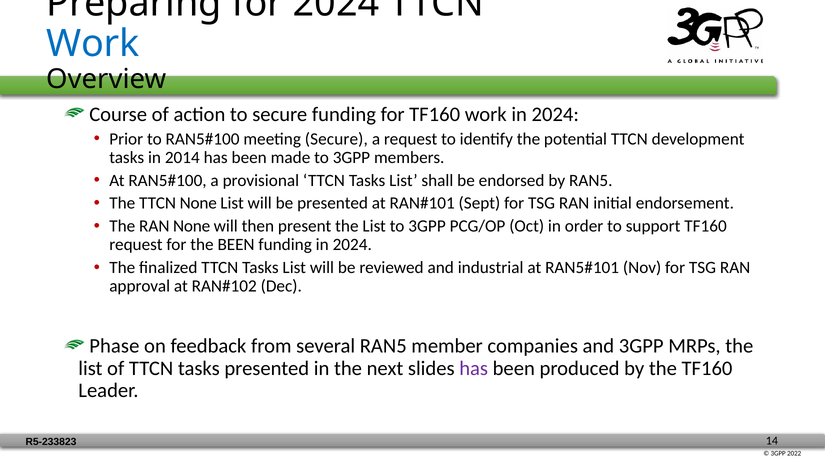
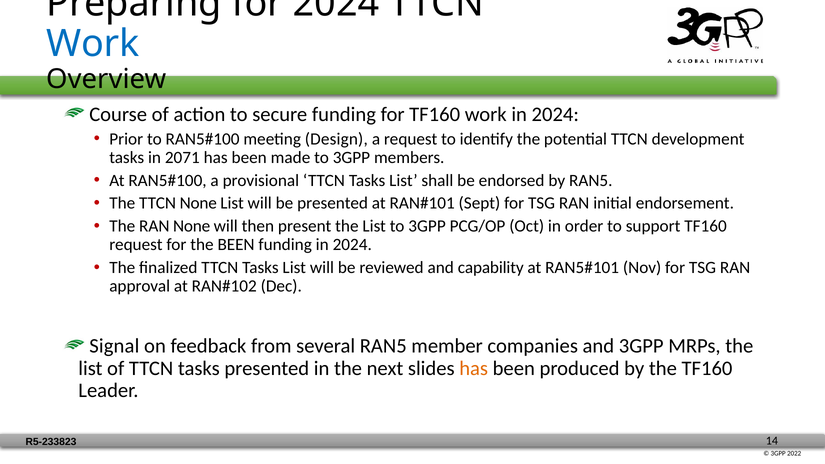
meeting Secure: Secure -> Design (336, 139)
2014: 2014 -> 2071 (182, 158)
industrial: industrial -> capability (491, 268)
Phase: Phase -> Signal (114, 346)
has colour: purple -> orange (474, 368)
